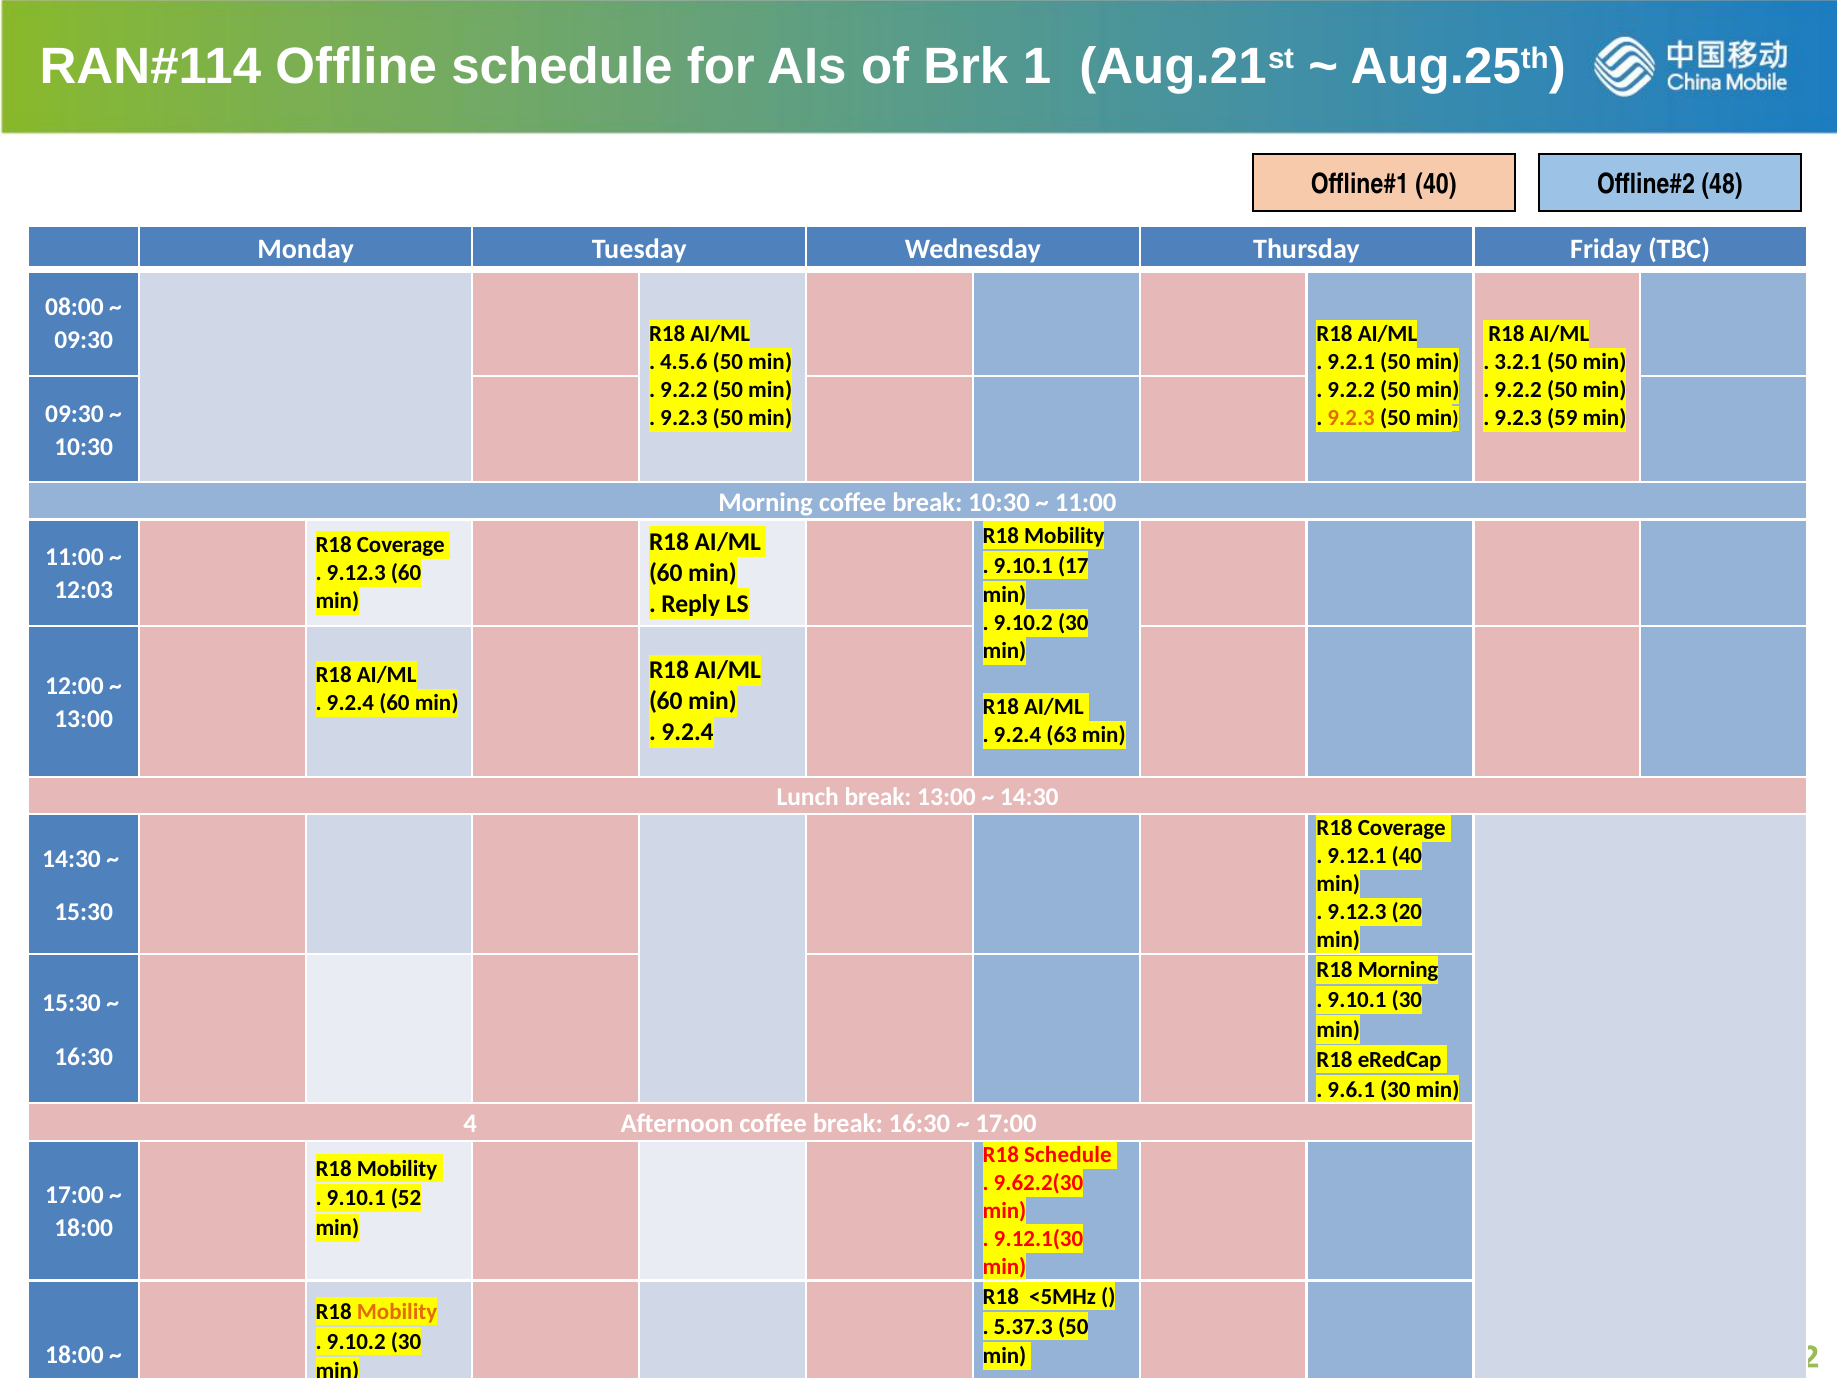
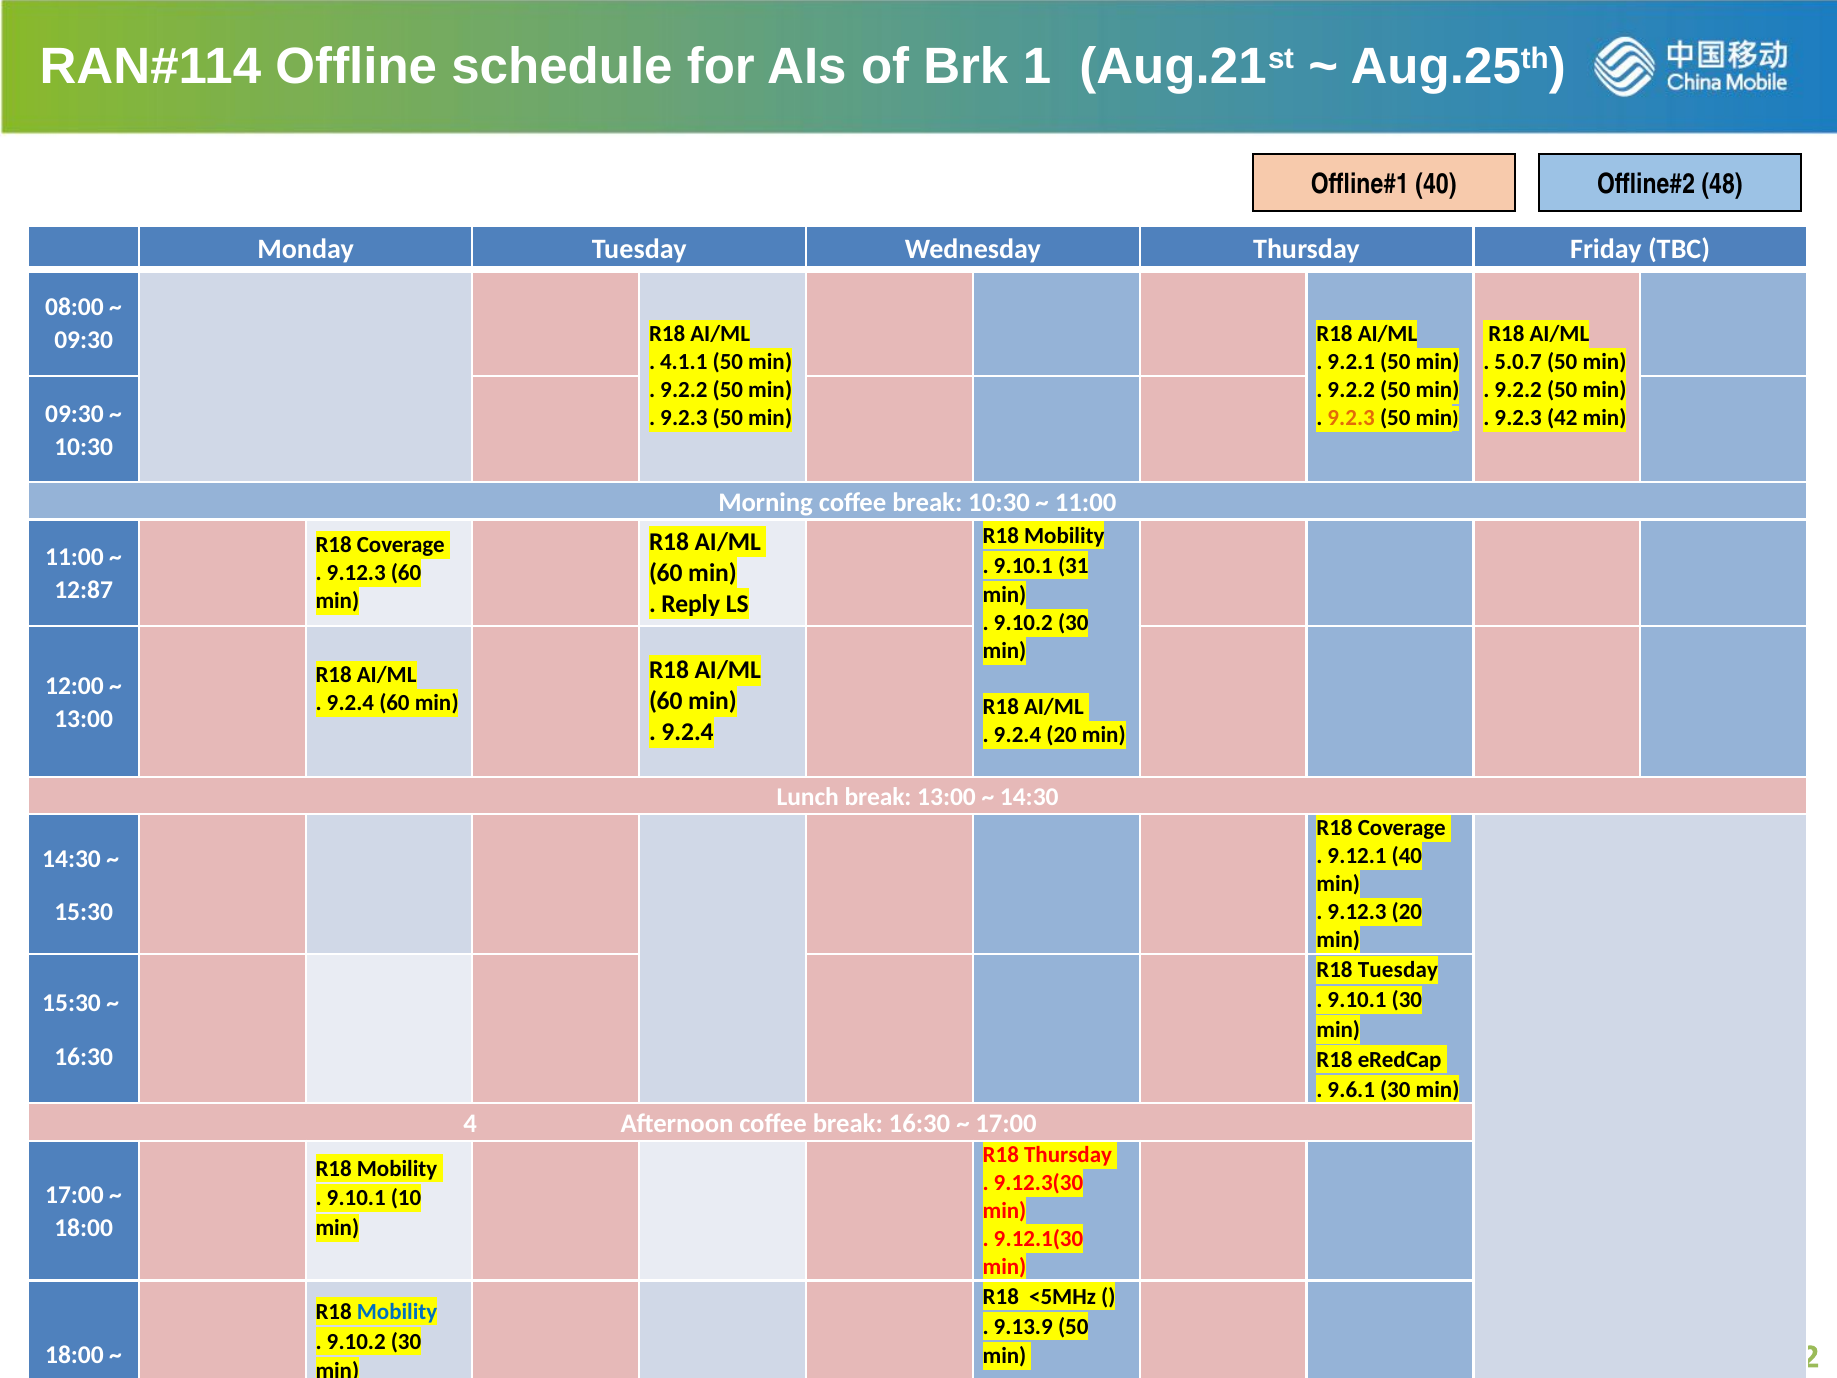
4.5.6: 4.5.6 -> 4.1.1 (684, 362)
3.2.1: 3.2.1 -> 5.0.7 (1518, 362)
59: 59 -> 42 (1562, 418)
17: 17 -> 31 (1073, 565)
12:03: 12:03 -> 12:87 (84, 590)
9.2.4 63: 63 -> 20 (1062, 735)
R18 Morning: Morning -> Tuesday (1398, 970)
R18 Schedule: Schedule -> Thursday (1068, 1155)
9.62.2(30: 9.62.2(30 -> 9.12.3(30 (1038, 1183)
52: 52 -> 10 (406, 1198)
Mobility colour: orange -> blue (397, 1311)
5.37.3: 5.37.3 -> 9.13.9 (1023, 1326)
